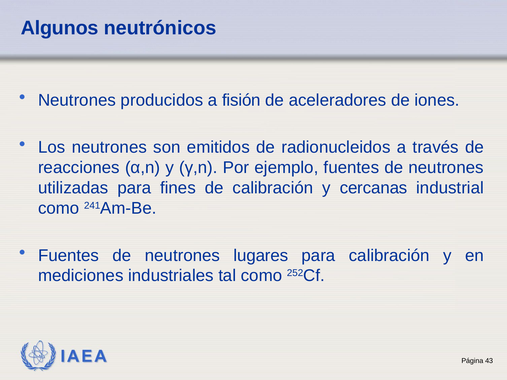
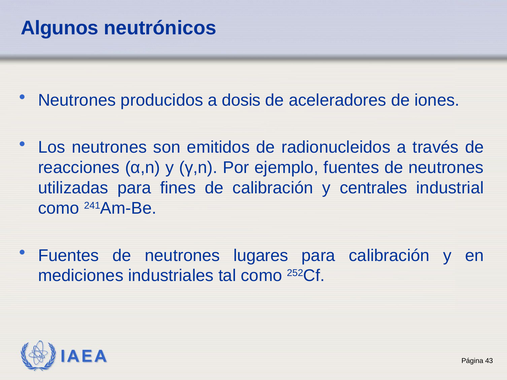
fisión: fisión -> dosis (241, 100)
cercanas: cercanas -> centrales (374, 188)
